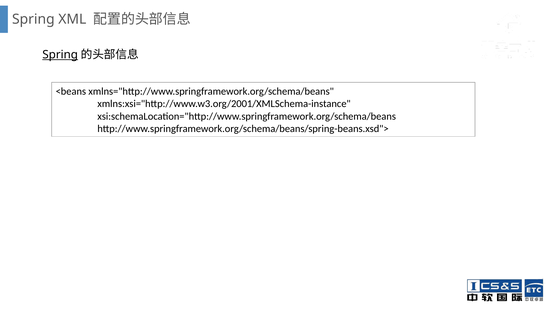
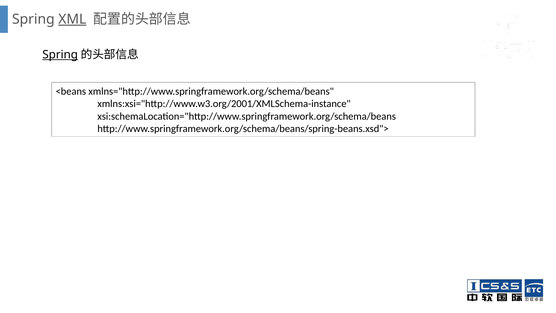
XML underline: none -> present (72, 19)
